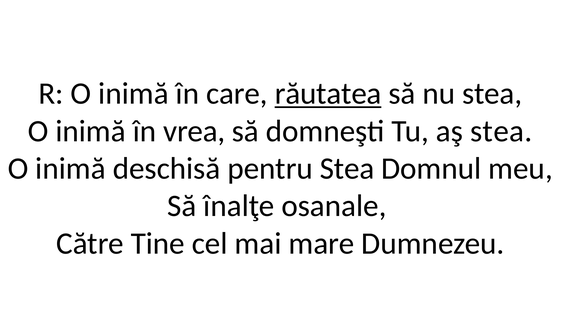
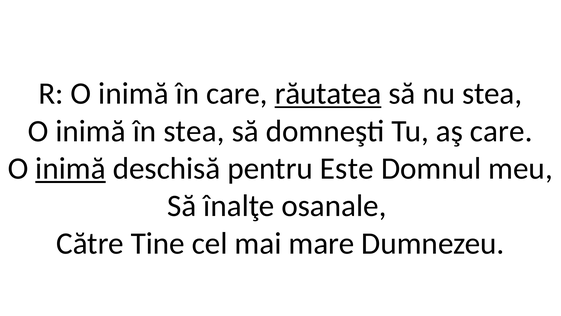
în vrea: vrea -> stea (194, 131)
aş stea: stea -> care (501, 131)
inimă underline: none -> present (70, 168)
pentru Stea: Stea -> Este (347, 168)
